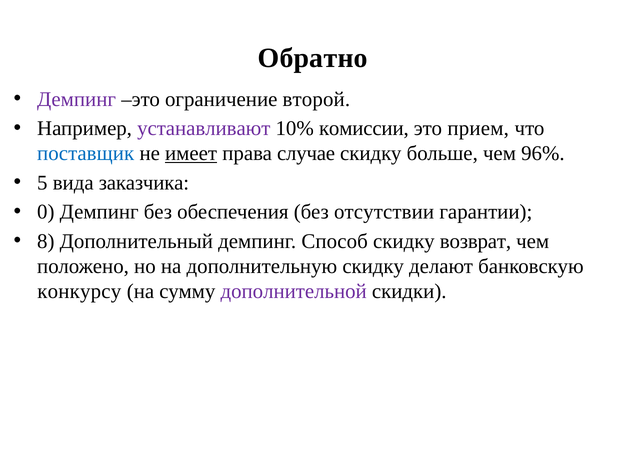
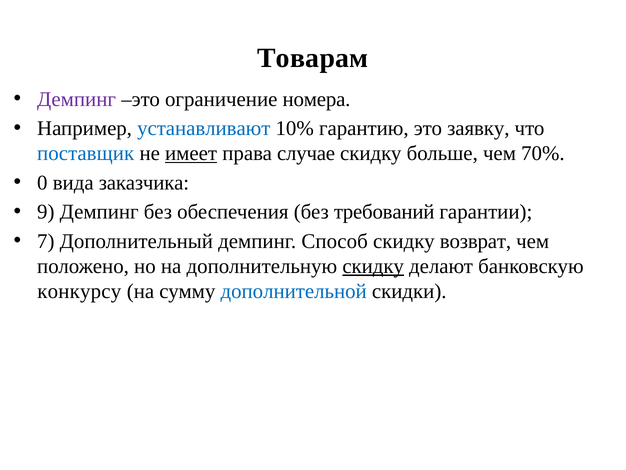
Обратно: Обратно -> Товарам (313, 58)
второй: второй -> номера (317, 99)
устанавливают colour: purple -> blue (204, 128)
комиссии: комиссии -> гарантию (364, 128)
прием: прием -> заявку (478, 128)
96%: 96% -> 70% (543, 153)
5: 5 -> 0 (42, 182)
0: 0 -> 9 (46, 212)
отсутствии: отсутствии -> требований (384, 212)
8: 8 -> 7 (46, 241)
скидку underline: none -> present (373, 266)
дополнительной colour: purple -> blue (294, 291)
